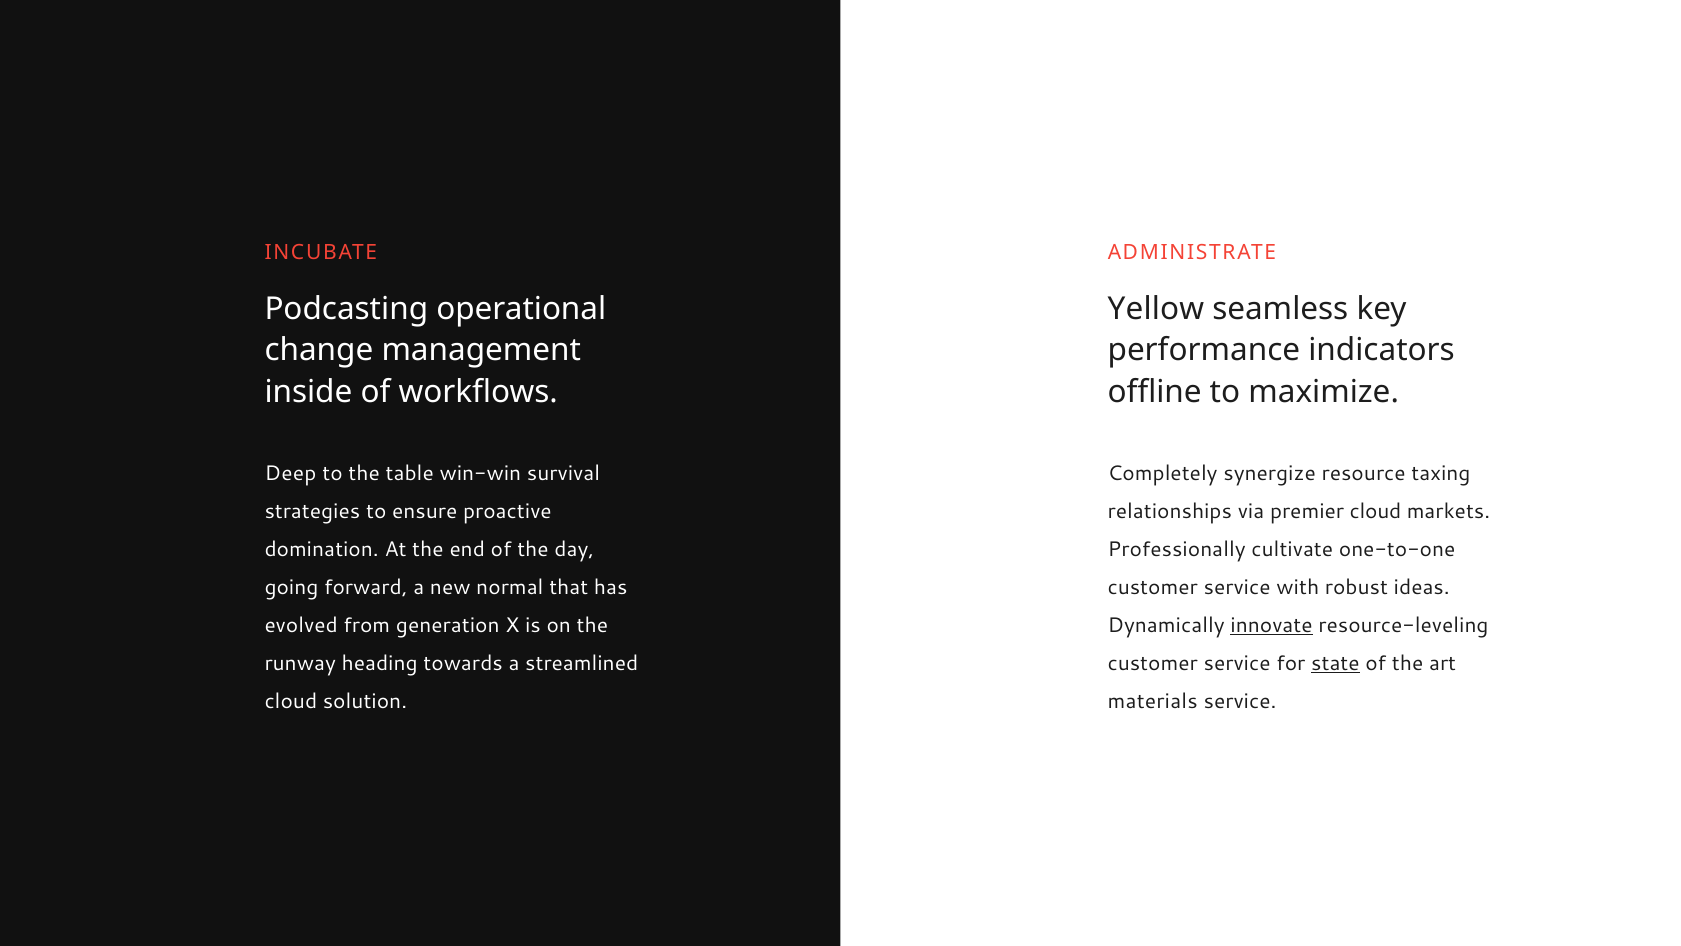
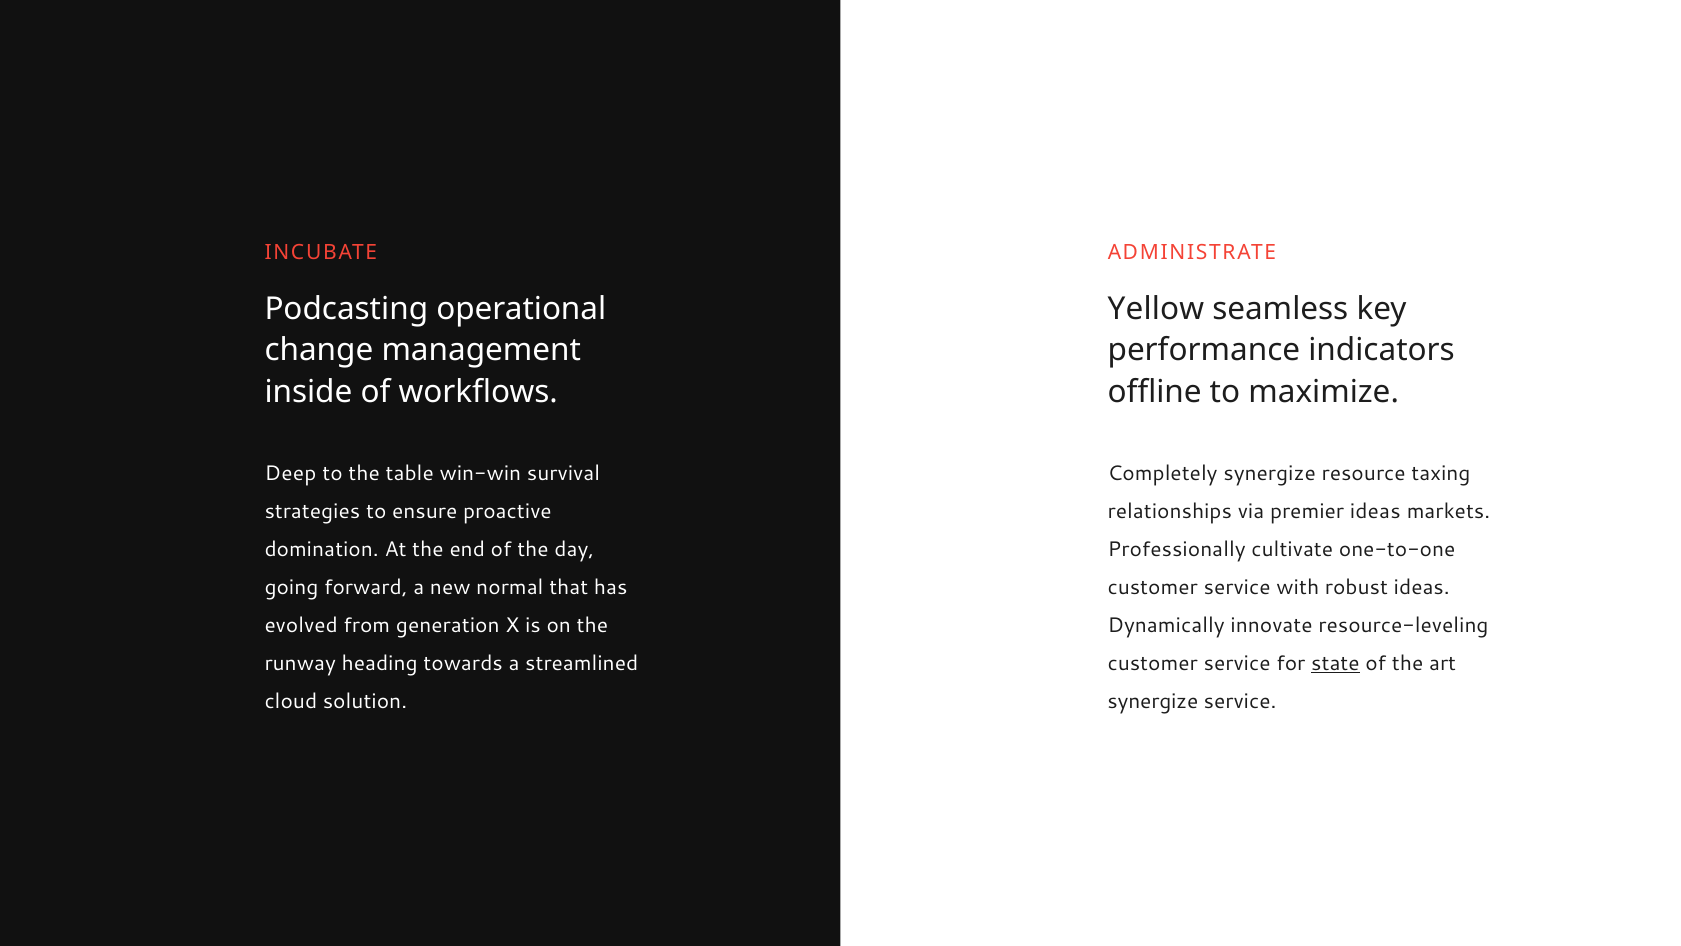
premier cloud: cloud -> ideas (1375, 512)
innovate underline: present -> none (1272, 625)
materials: materials -> synergize (1153, 701)
